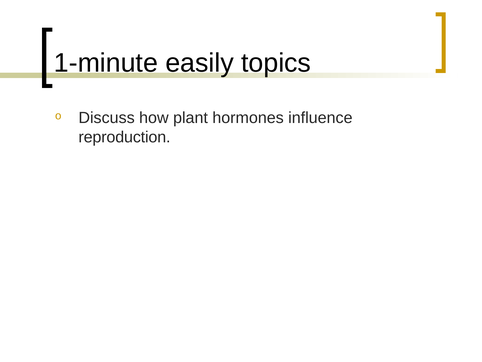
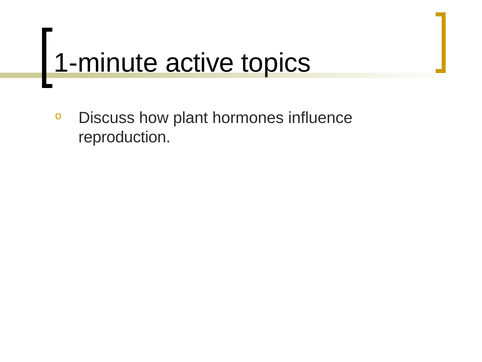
easily: easily -> active (200, 63)
